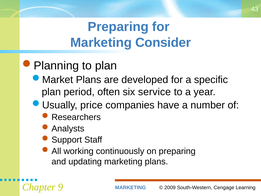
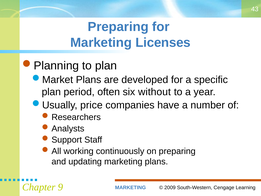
Consider: Consider -> Licenses (163, 42)
service: service -> without (154, 92)
